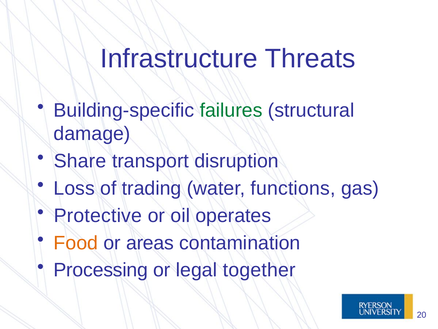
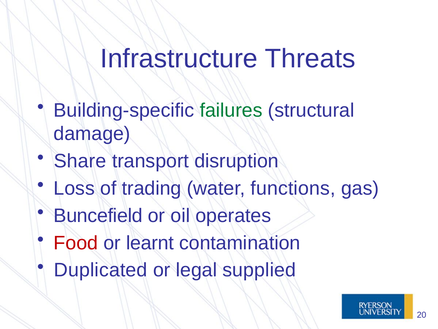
Protective: Protective -> Buncefield (98, 215)
Food colour: orange -> red (76, 243)
areas: areas -> learnt (150, 243)
Processing: Processing -> Duplicated (101, 270)
together: together -> supplied (259, 270)
